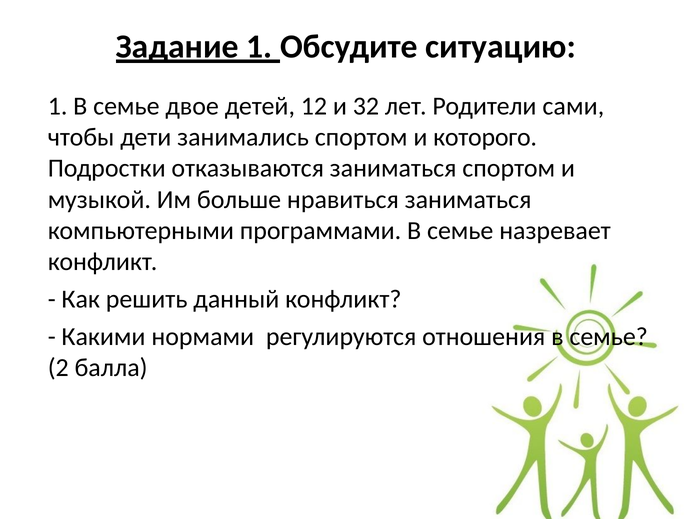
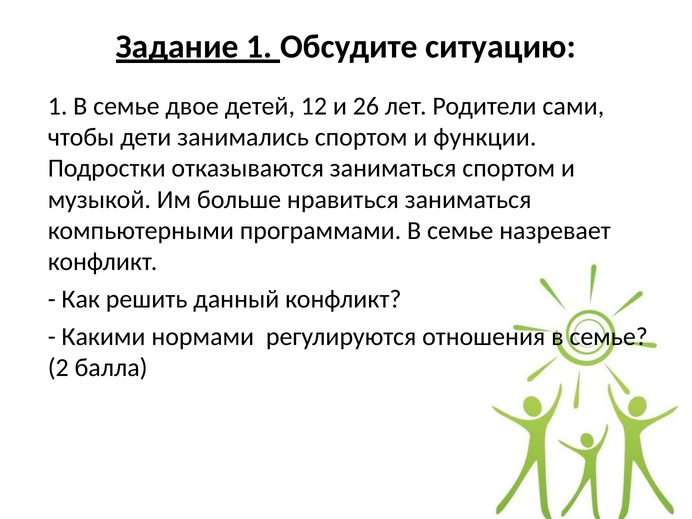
32: 32 -> 26 (366, 106)
которого: которого -> функции (485, 137)
